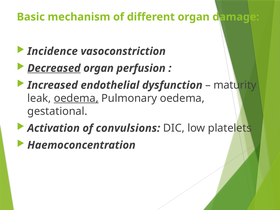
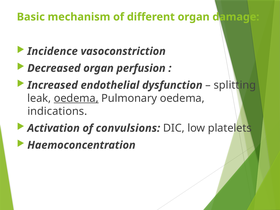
Decreased underline: present -> none (54, 68)
maturity: maturity -> splitting (235, 85)
gestational: gestational -> indications (57, 111)
